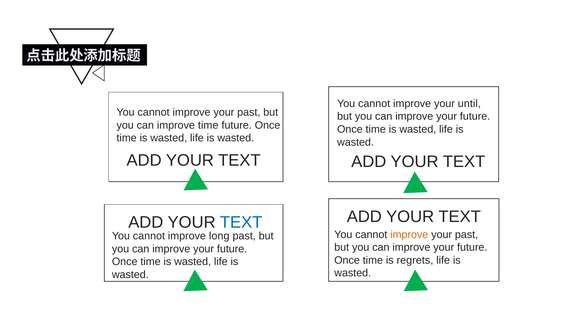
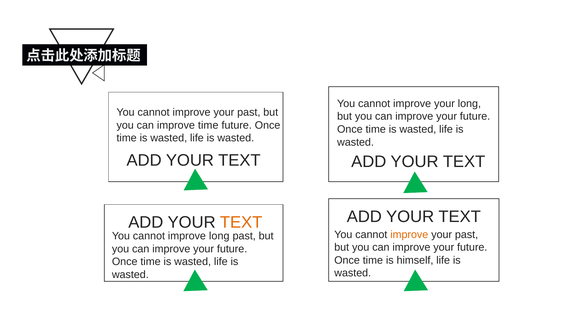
your until: until -> long (469, 103)
TEXT colour: blue -> orange (241, 222)
regrets: regrets -> himself (415, 260)
